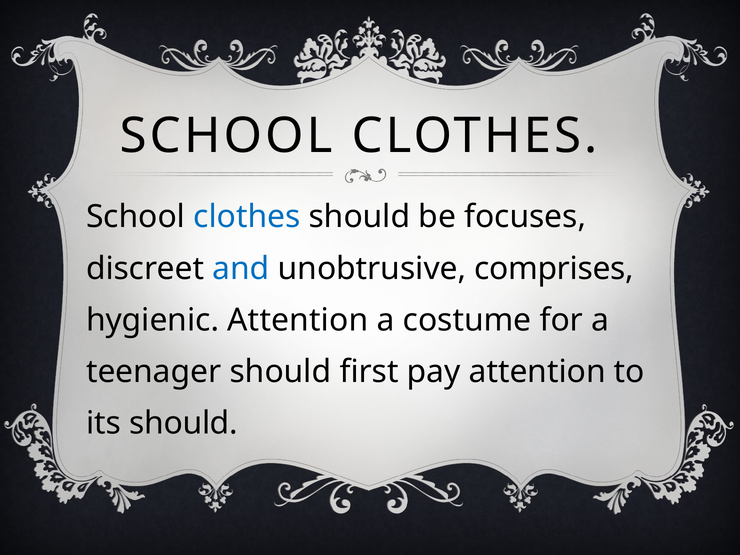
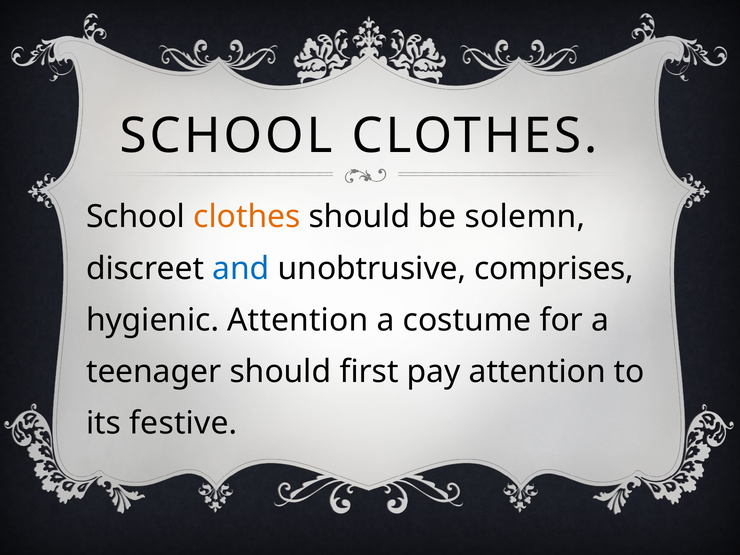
clothes colour: blue -> orange (247, 217)
focuses: focuses -> solemn (525, 217)
its should: should -> festive (183, 423)
